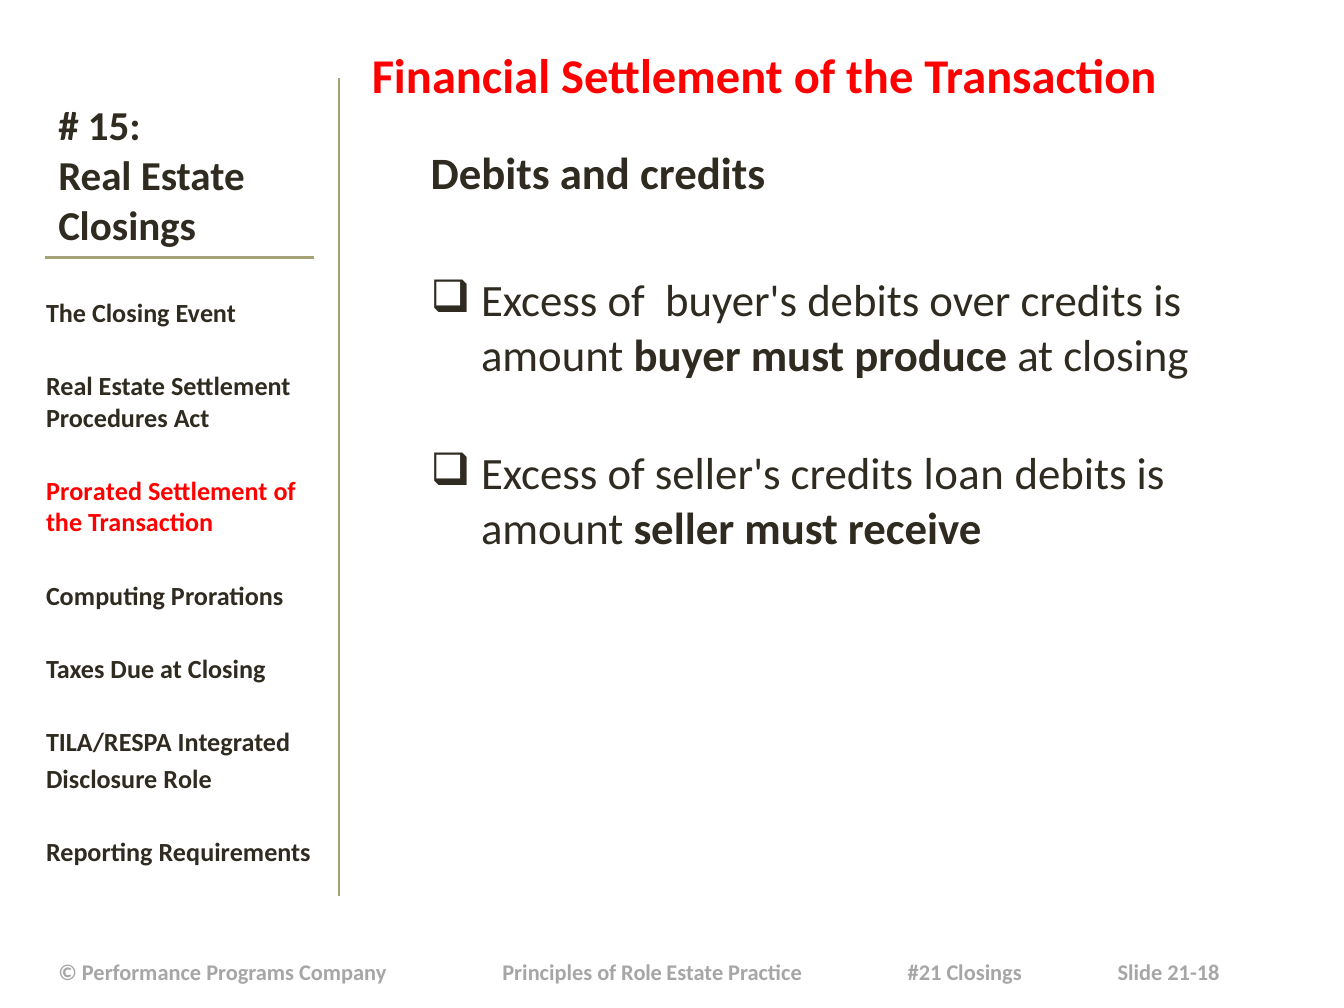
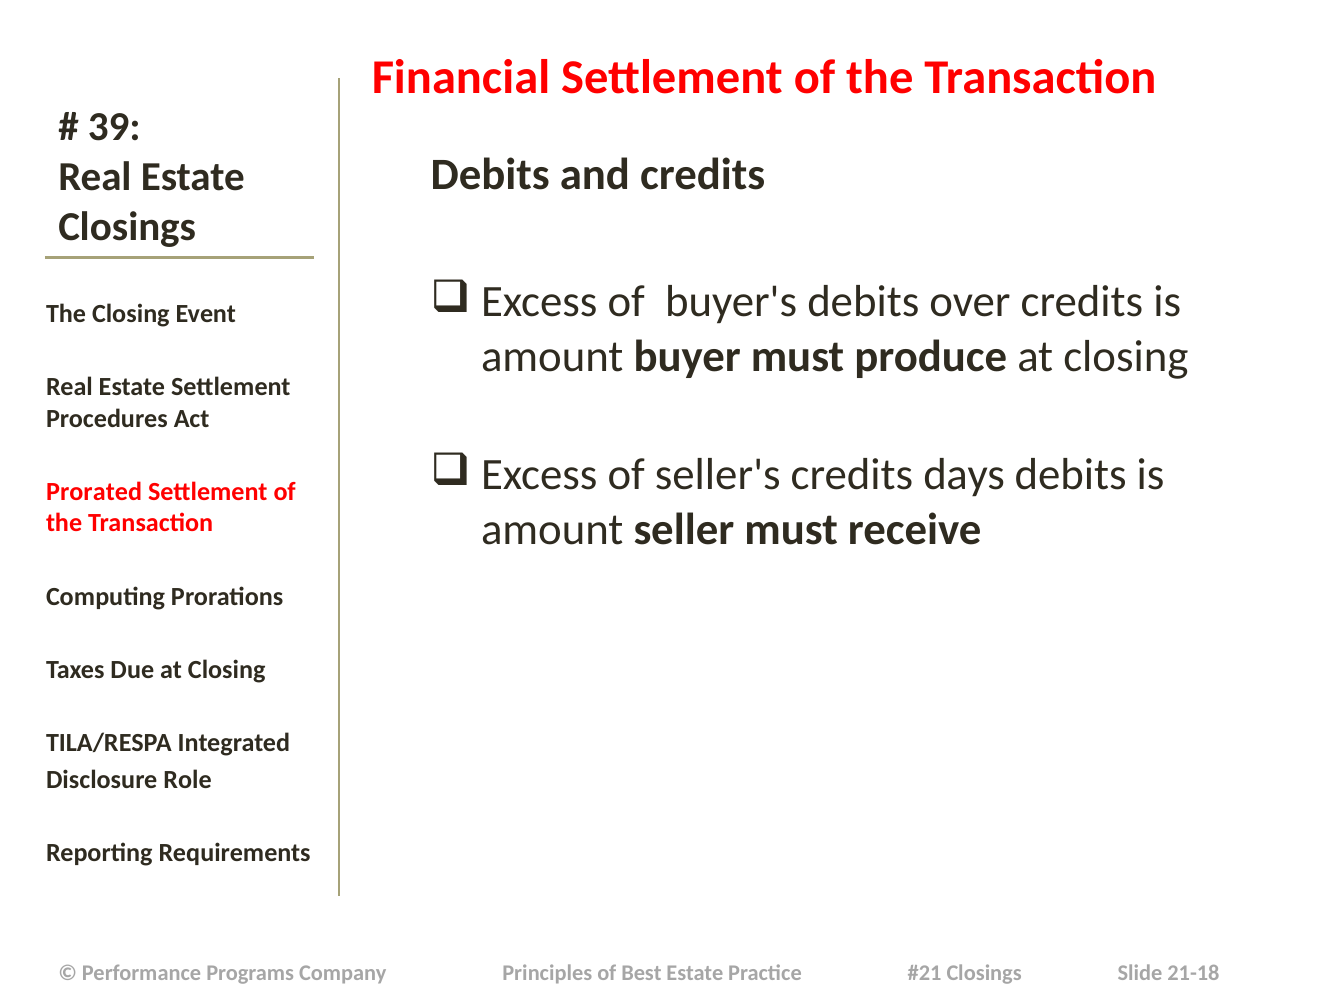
15: 15 -> 39 (114, 127)
loan: loan -> days (964, 475)
of Role: Role -> Best (641, 973)
